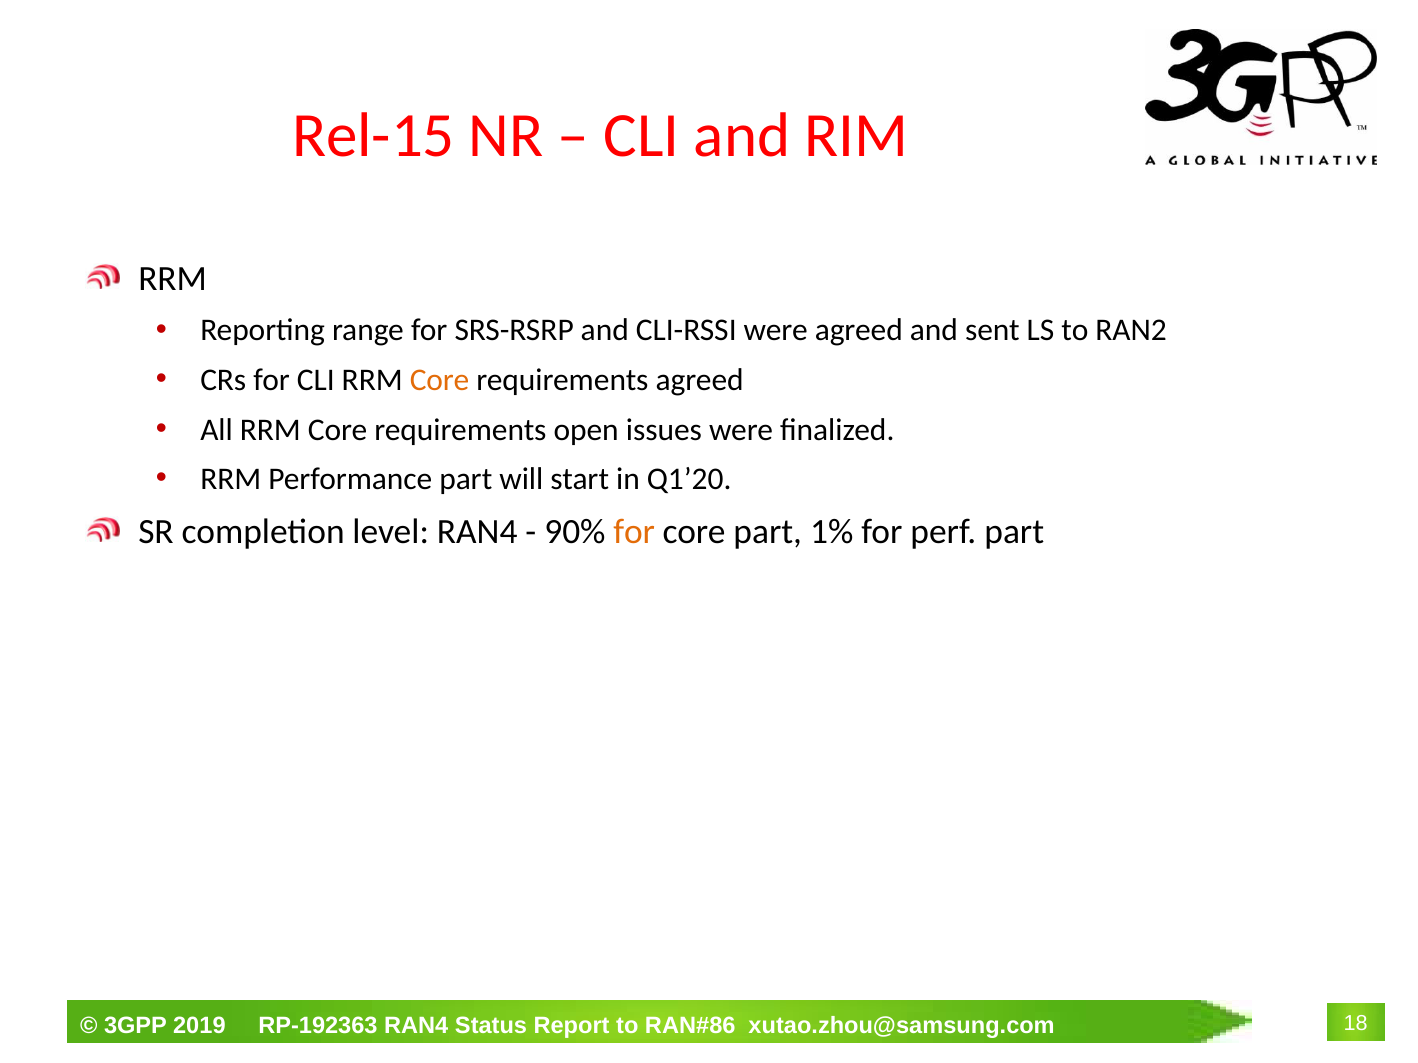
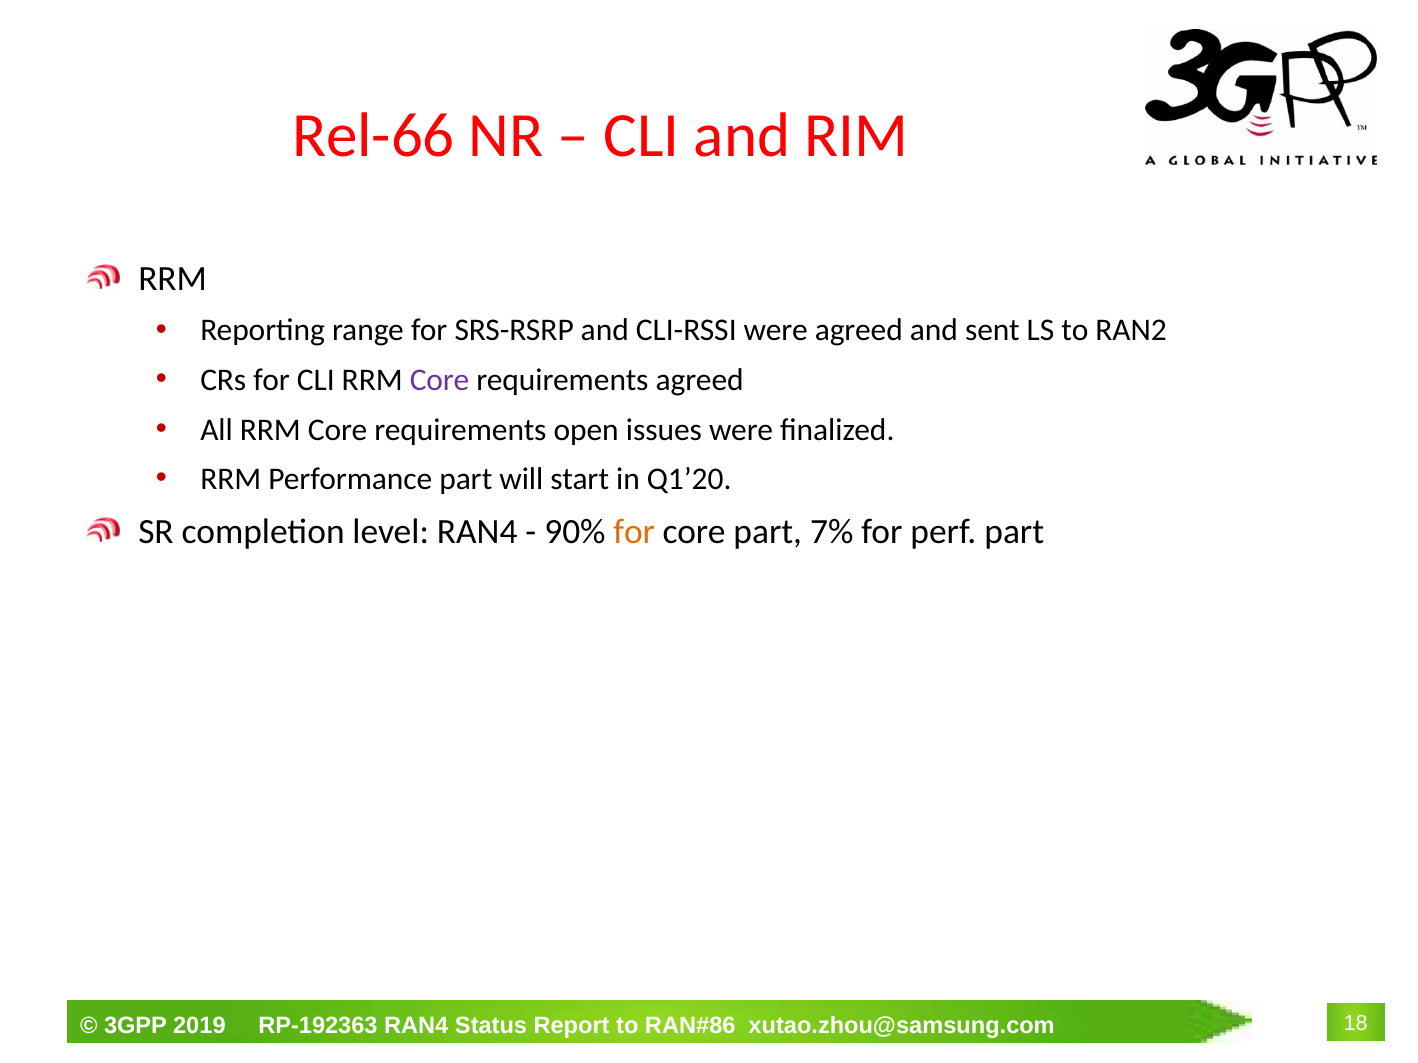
Rel-15: Rel-15 -> Rel-66 (374, 136)
Core colour: orange -> purple (440, 380)
1%: 1% -> 7% (832, 532)
